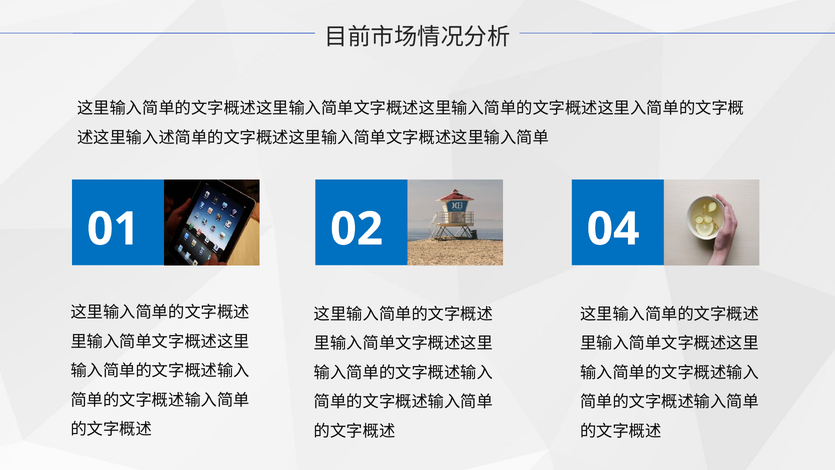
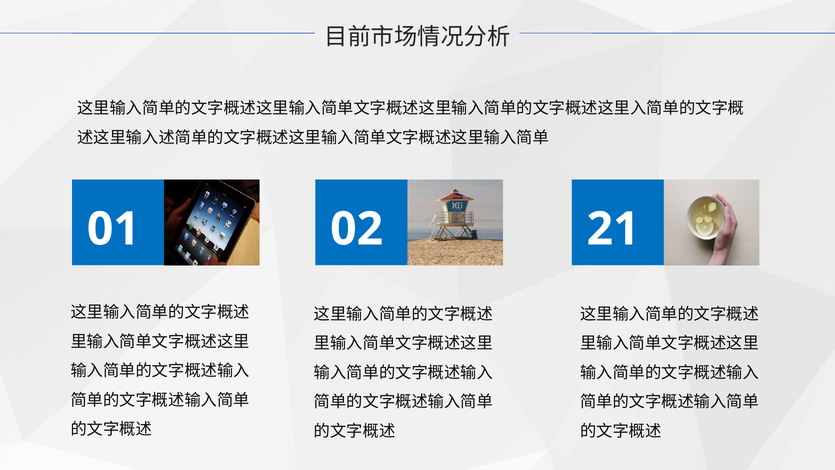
04: 04 -> 21 (613, 229)
